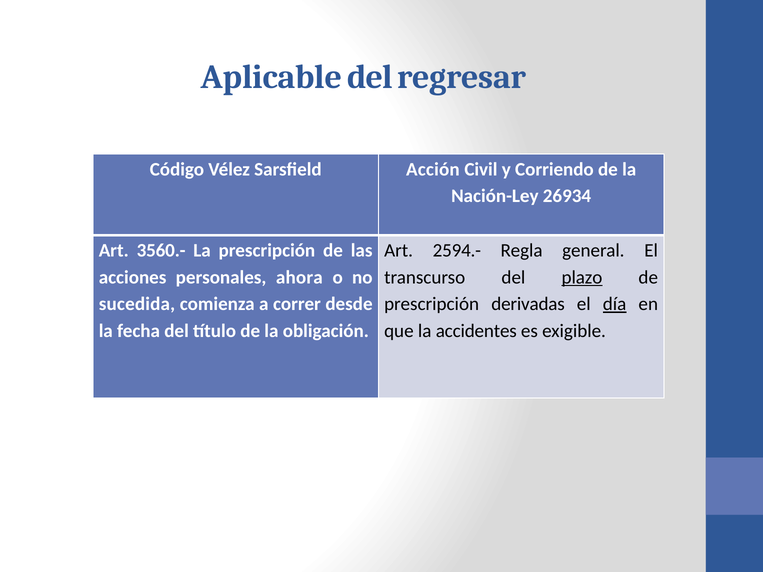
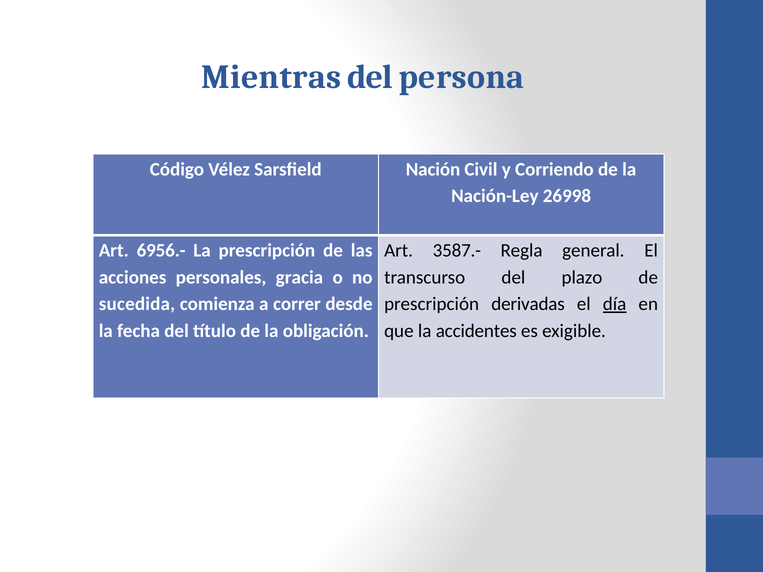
Aplicable: Aplicable -> Mientras (271, 77)
regresar: regresar -> persona (461, 77)
Acción: Acción -> Nación (433, 169)
26934: 26934 -> 26998 (567, 196)
3560.-: 3560.- -> 6956.- (161, 251)
2594.-: 2594.- -> 3587.- (457, 251)
ahora: ahora -> gracia (299, 277)
plazo underline: present -> none (582, 277)
